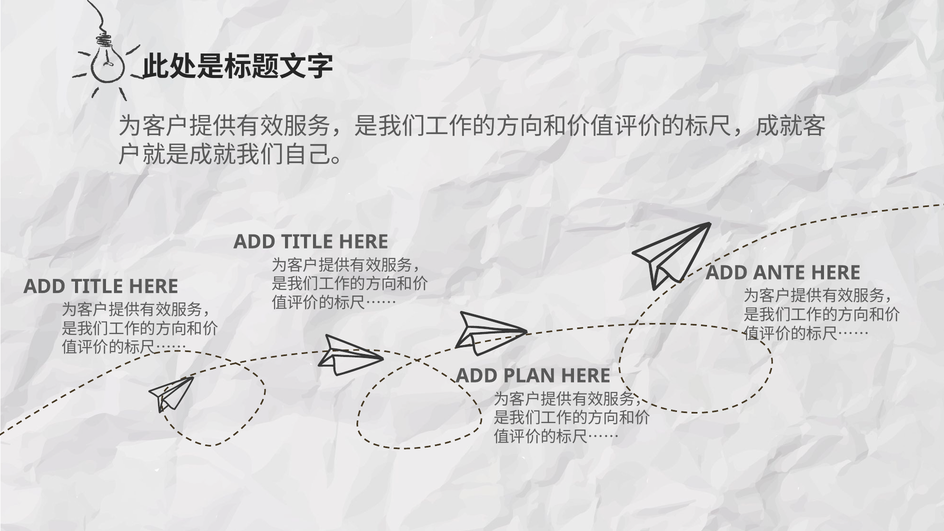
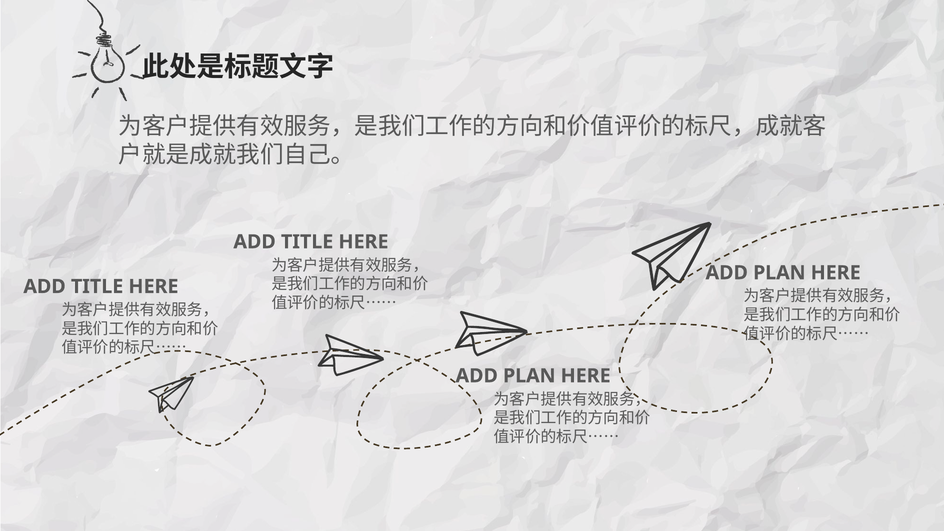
ANTE: ANTE -> PLAN (779, 273)
